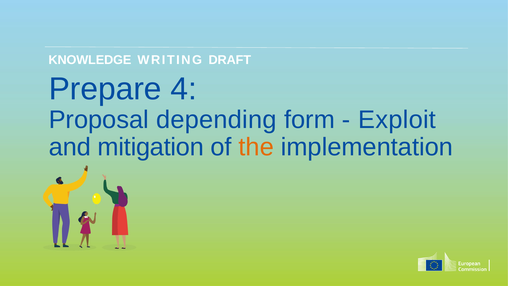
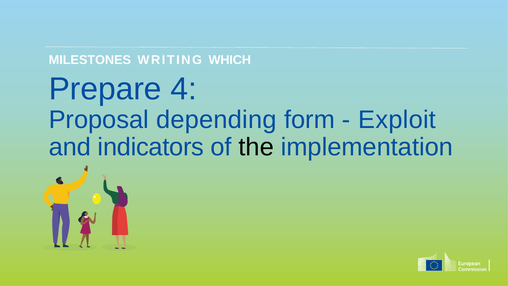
KNOWLEDGE: KNOWLEDGE -> MILESTONES (90, 60)
DRAFT: DRAFT -> WHICH (230, 60)
mitigation: mitigation -> indicators (151, 147)
the colour: orange -> black (256, 147)
